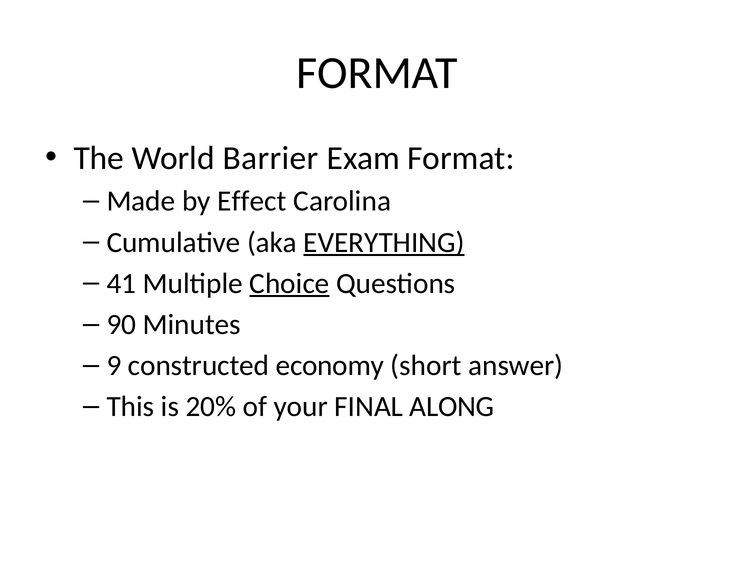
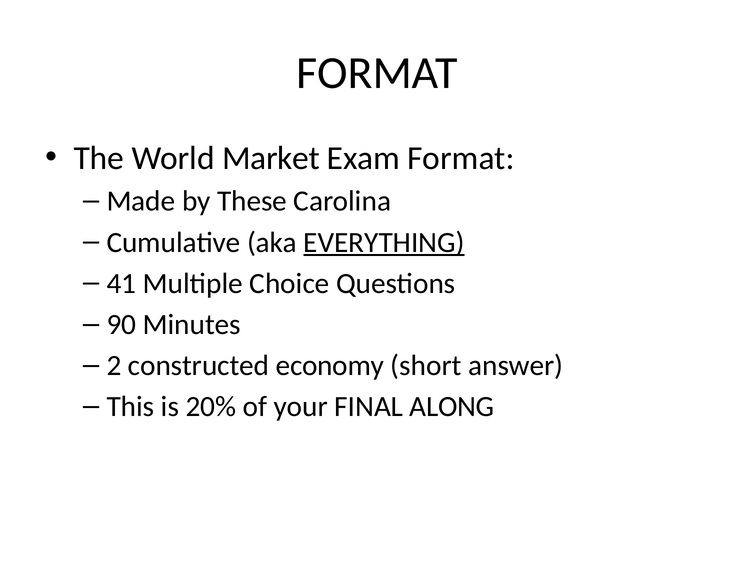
Barrier: Barrier -> Market (271, 158)
Effect: Effect -> These (252, 201)
Choice underline: present -> none (289, 284)
9: 9 -> 2 (114, 366)
